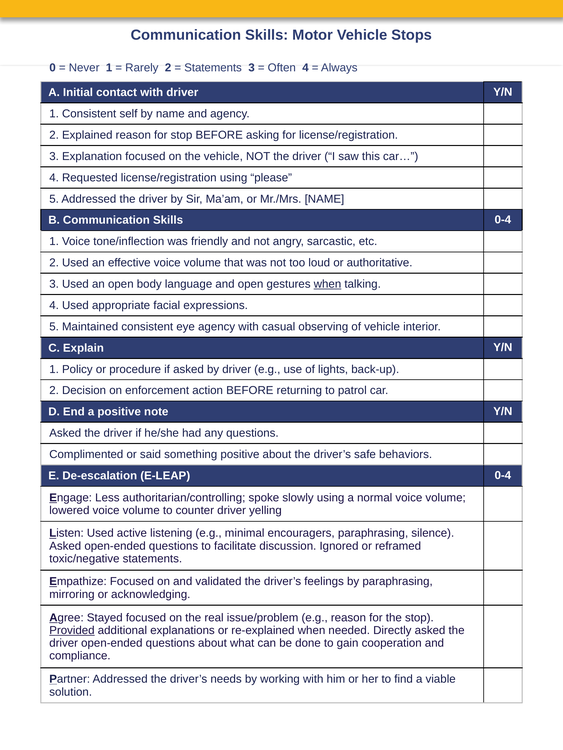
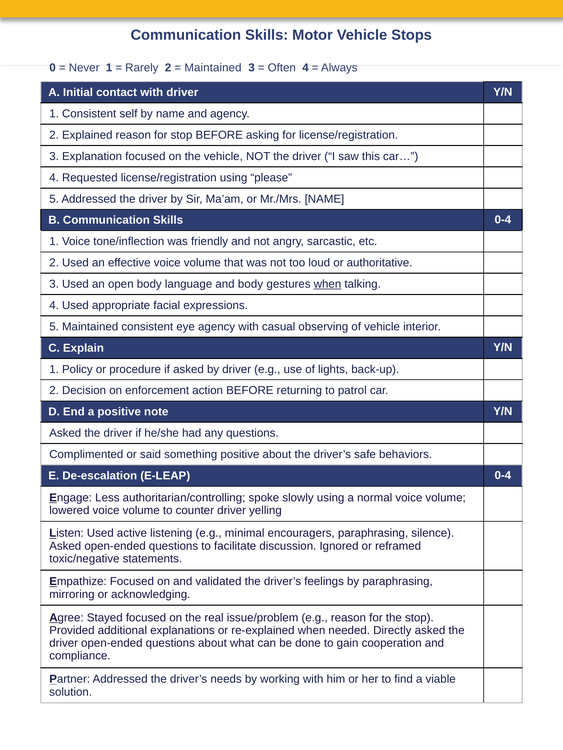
Statements: Statements -> Maintained (213, 68)
and open: open -> body (251, 284)
Provided underline: present -> none (72, 631)
